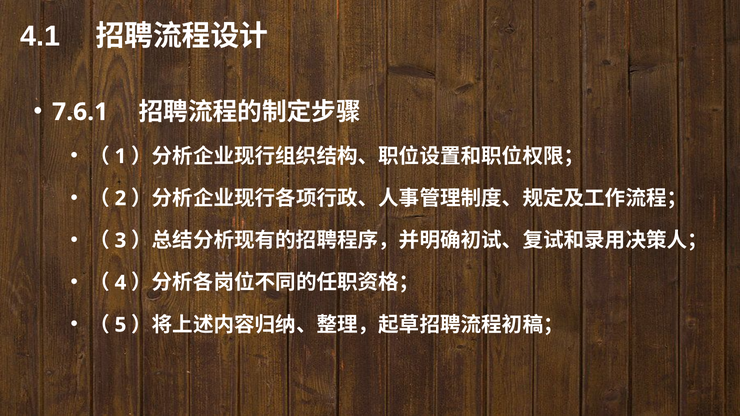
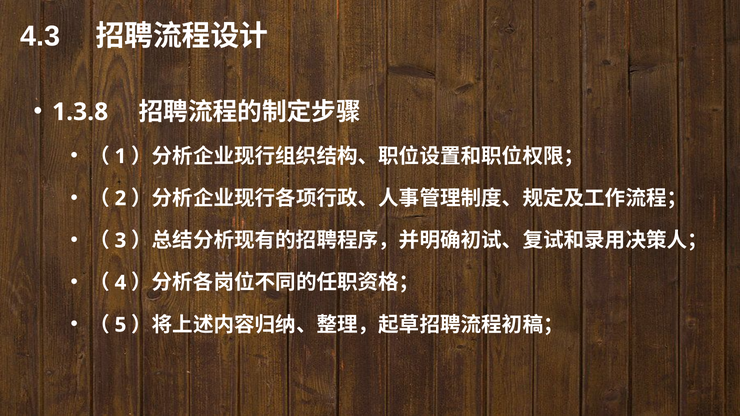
4.1: 4.1 -> 4.3 (40, 37)
7.6.1: 7.6.1 -> 1.3.8 (80, 112)
